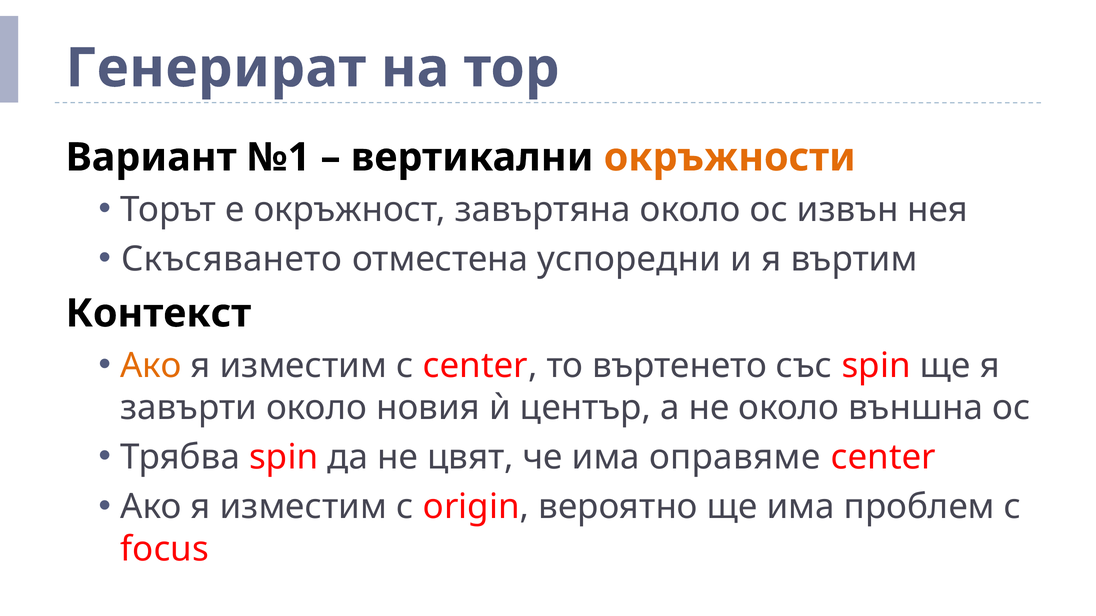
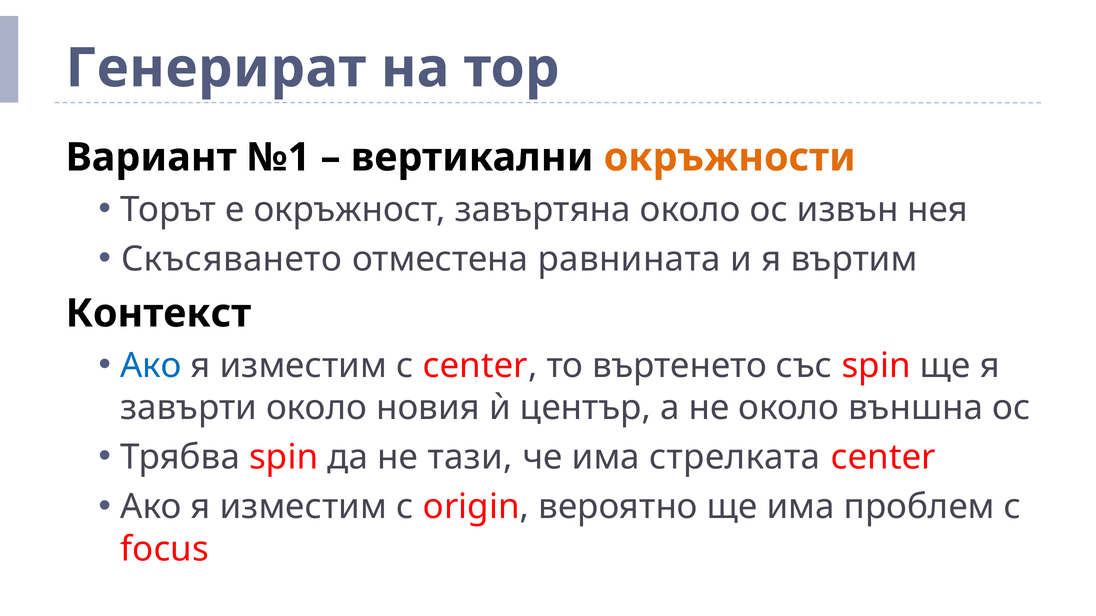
успоредни: успоредни -> равнината (629, 259)
Ако colour: orange -> blue (151, 366)
цвят: цвят -> тази (470, 458)
оправяме: оправяме -> стрелката (735, 458)
